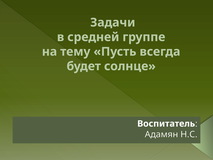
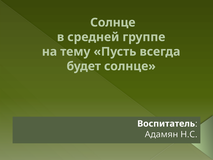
Задачи: Задачи -> Солнце (113, 22)
